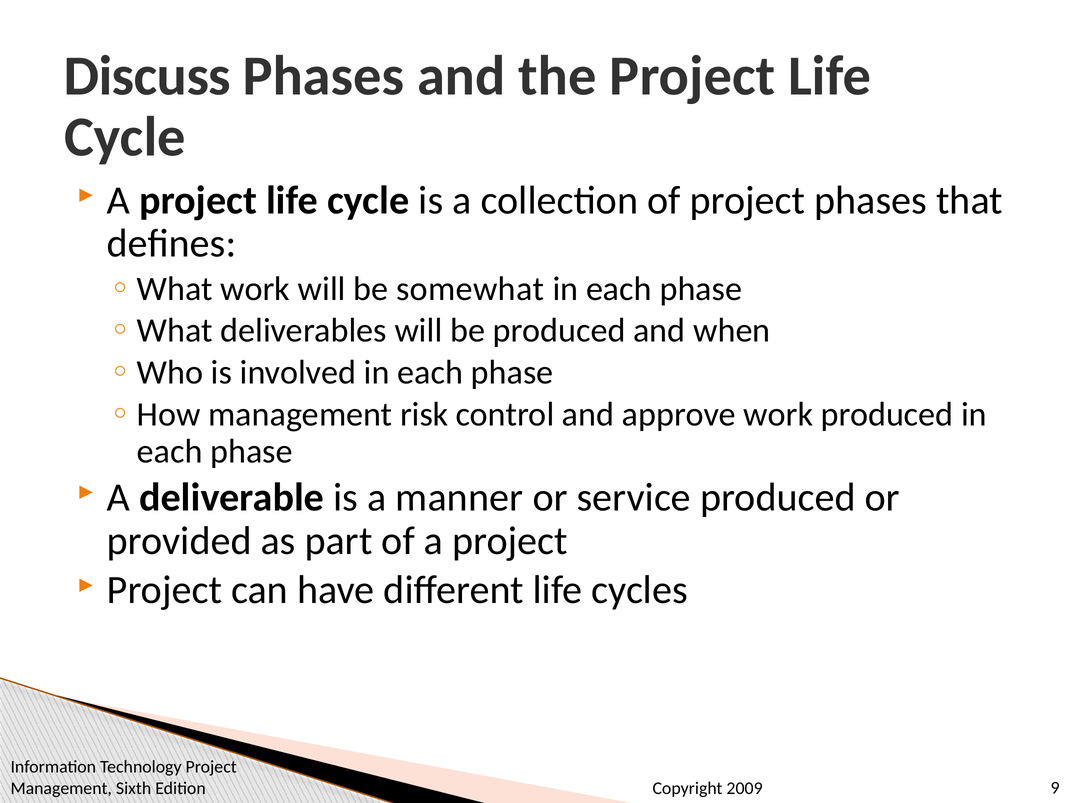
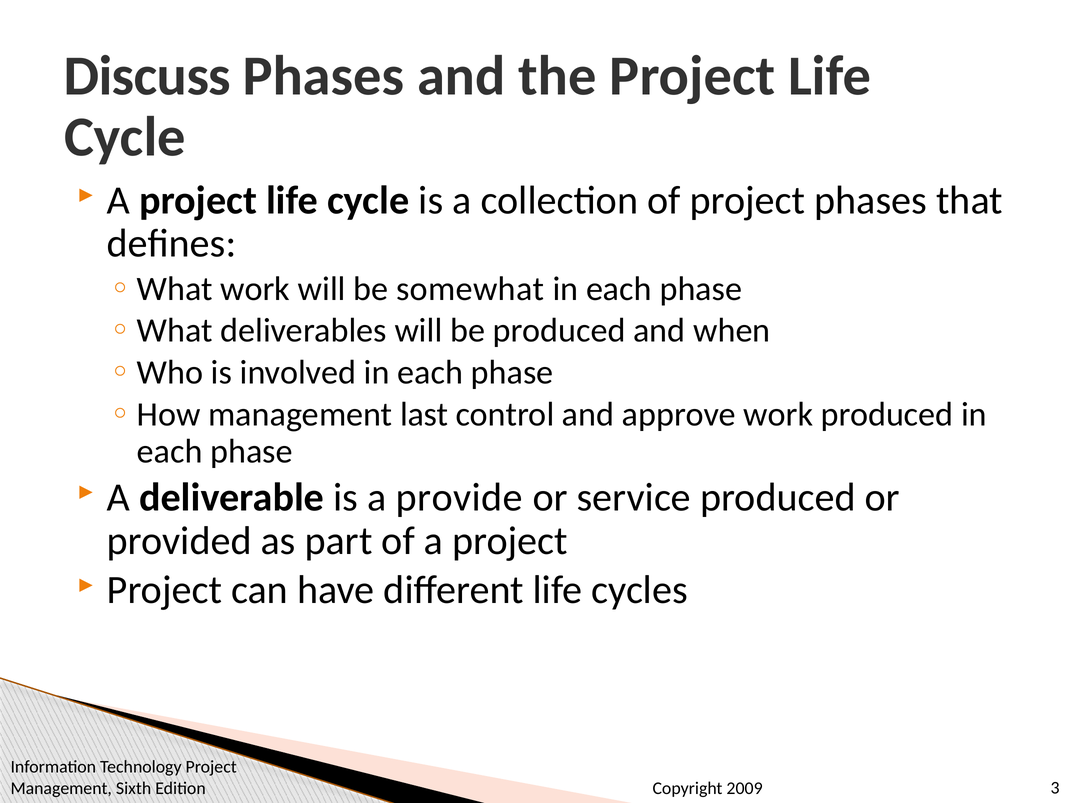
risk: risk -> last (424, 414)
manner: manner -> provide (459, 497)
9: 9 -> 3 (1055, 787)
